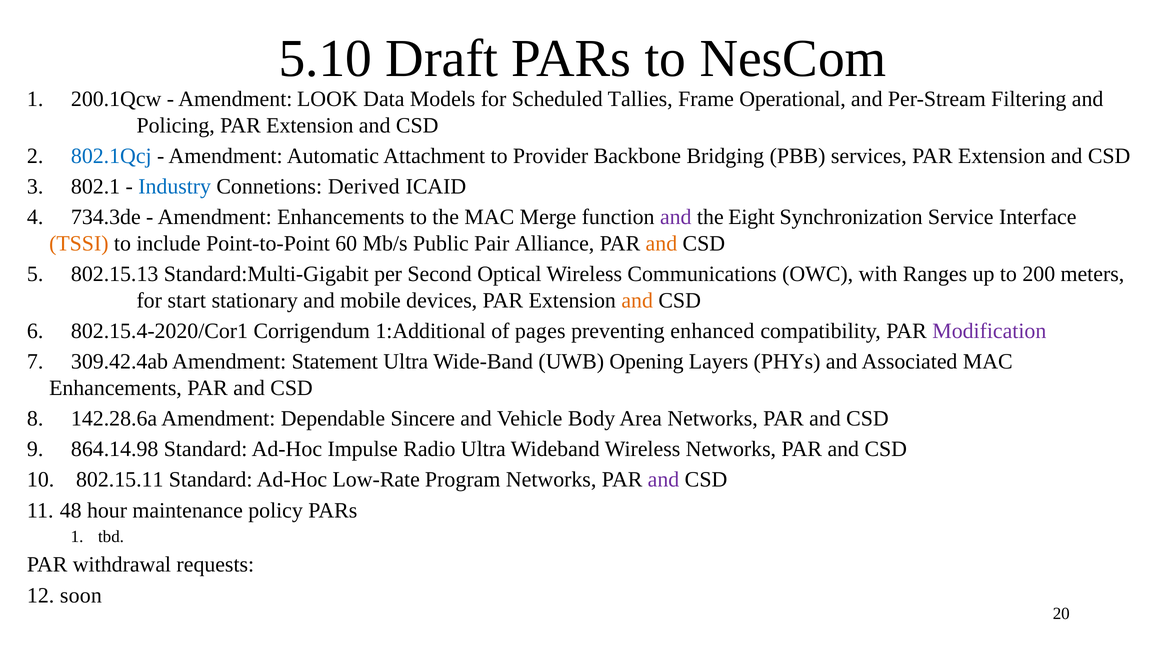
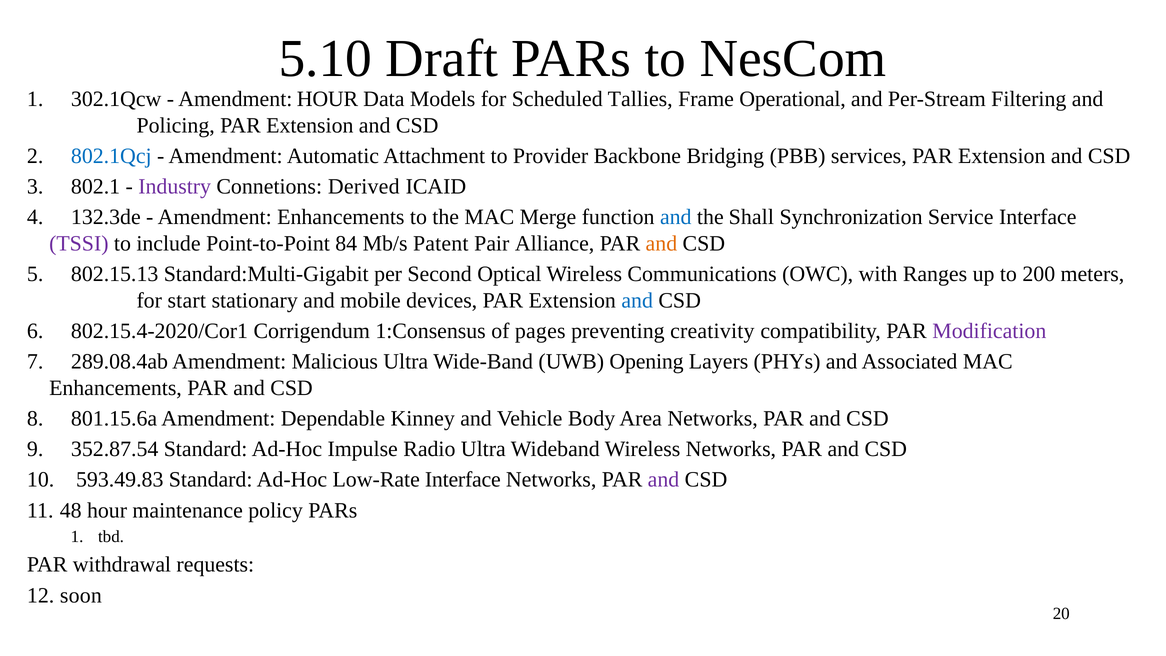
200.1Qcw: 200.1Qcw -> 302.1Qcw (116, 99)
Amendment LOOK: LOOK -> HOUR (327, 99)
Industry colour: blue -> purple (175, 187)
734.3de: 734.3de -> 132.3de (106, 217)
and colour: purple -> blue (676, 217)
Eight: Eight -> Shall (751, 217)
TSSI colour: orange -> purple (79, 243)
60: 60 -> 84 (346, 243)
Public: Public -> Patent (441, 243)
and colour: orange -> blue (637, 300)
1:Additional: 1:Additional -> 1:Consensus (431, 331)
enhanced: enhanced -> creativity (712, 331)
309.42.4ab: 309.42.4ab -> 289.08.4ab (119, 362)
Statement: Statement -> Malicious (335, 362)
142.28.6a: 142.28.6a -> 801.15.6a (114, 418)
Sincere: Sincere -> Kinney (423, 418)
864.14.98: 864.14.98 -> 352.87.54 (115, 449)
802.15.11: 802.15.11 -> 593.49.83 (120, 480)
Low-Rate Program: Program -> Interface (463, 480)
